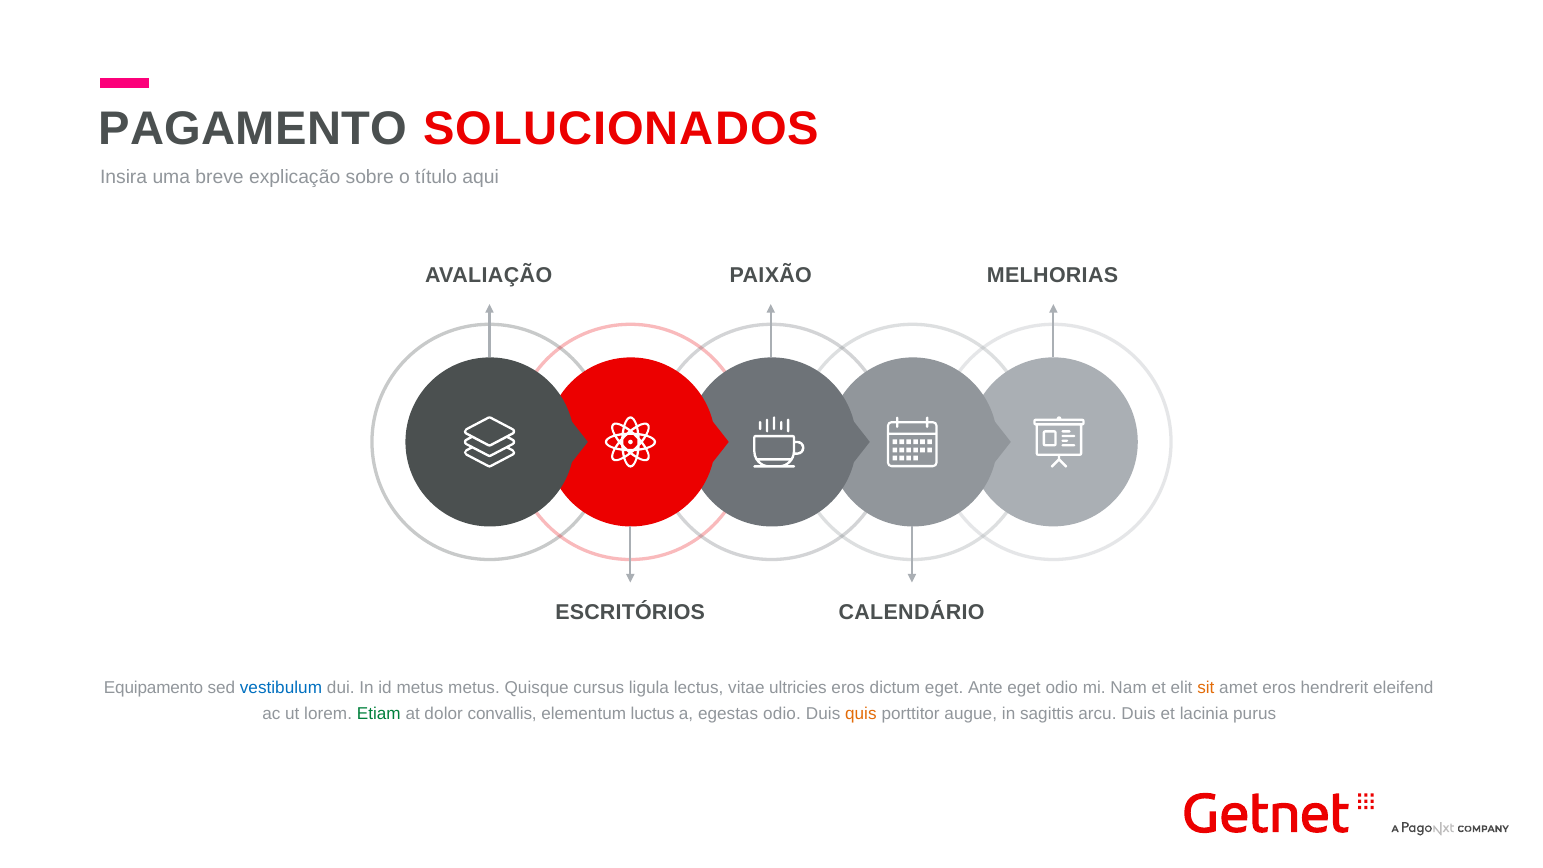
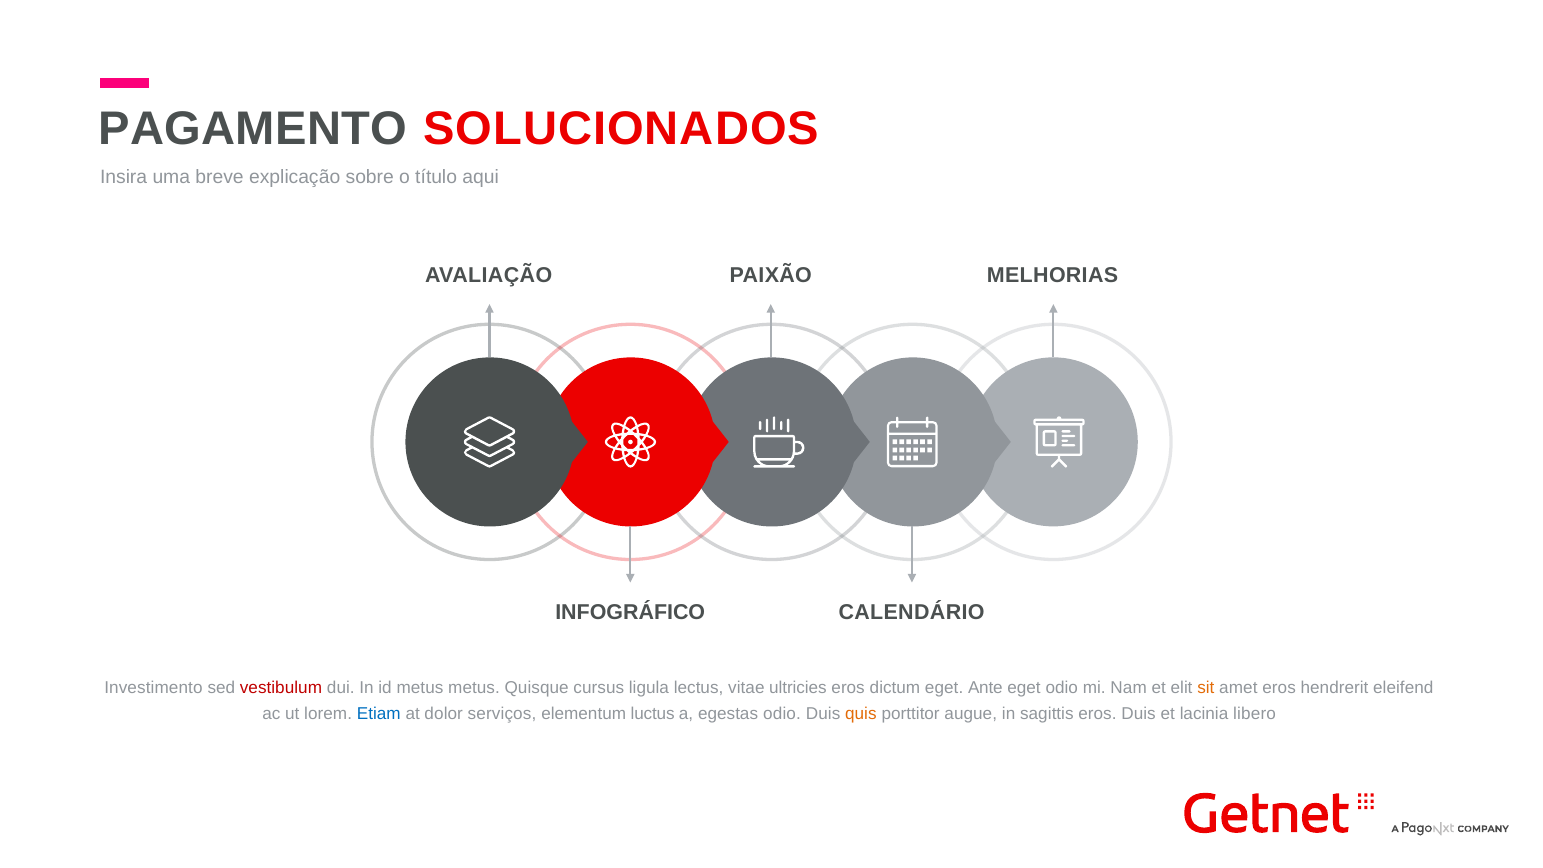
ESCRITÓRIOS: ESCRITÓRIOS -> INFOGRÁFICO (630, 613)
Equipamento: Equipamento -> Investimento (153, 687)
vestibulum colour: blue -> red (281, 687)
Etiam colour: green -> blue (379, 714)
convallis: convallis -> serviços (502, 714)
sagittis arcu: arcu -> eros (1097, 714)
purus: purus -> libero (1255, 714)
